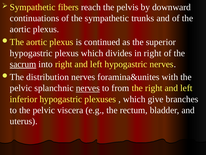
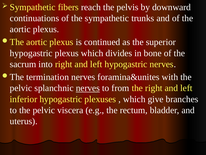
in right: right -> bone (153, 53)
sacrum underline: present -> none (23, 64)
distribution: distribution -> termination (48, 77)
